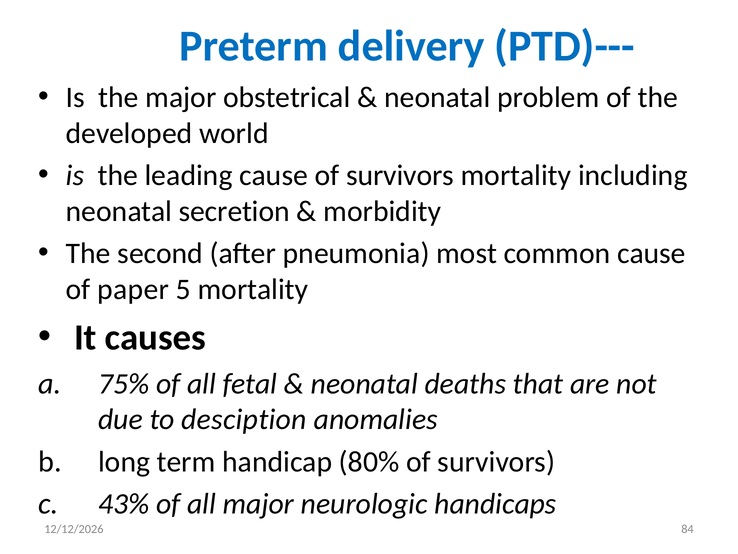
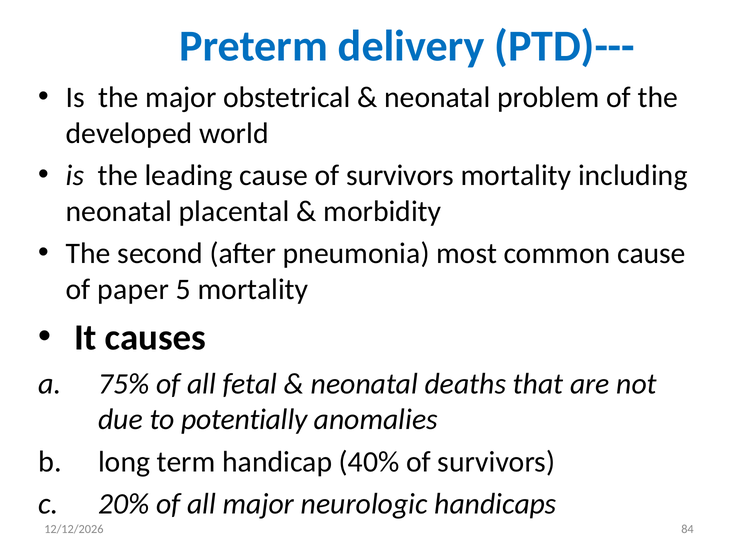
secretion: secretion -> placental (234, 211)
desciption: desciption -> potentially (244, 419)
80%: 80% -> 40% (369, 461)
43%: 43% -> 20% (124, 504)
